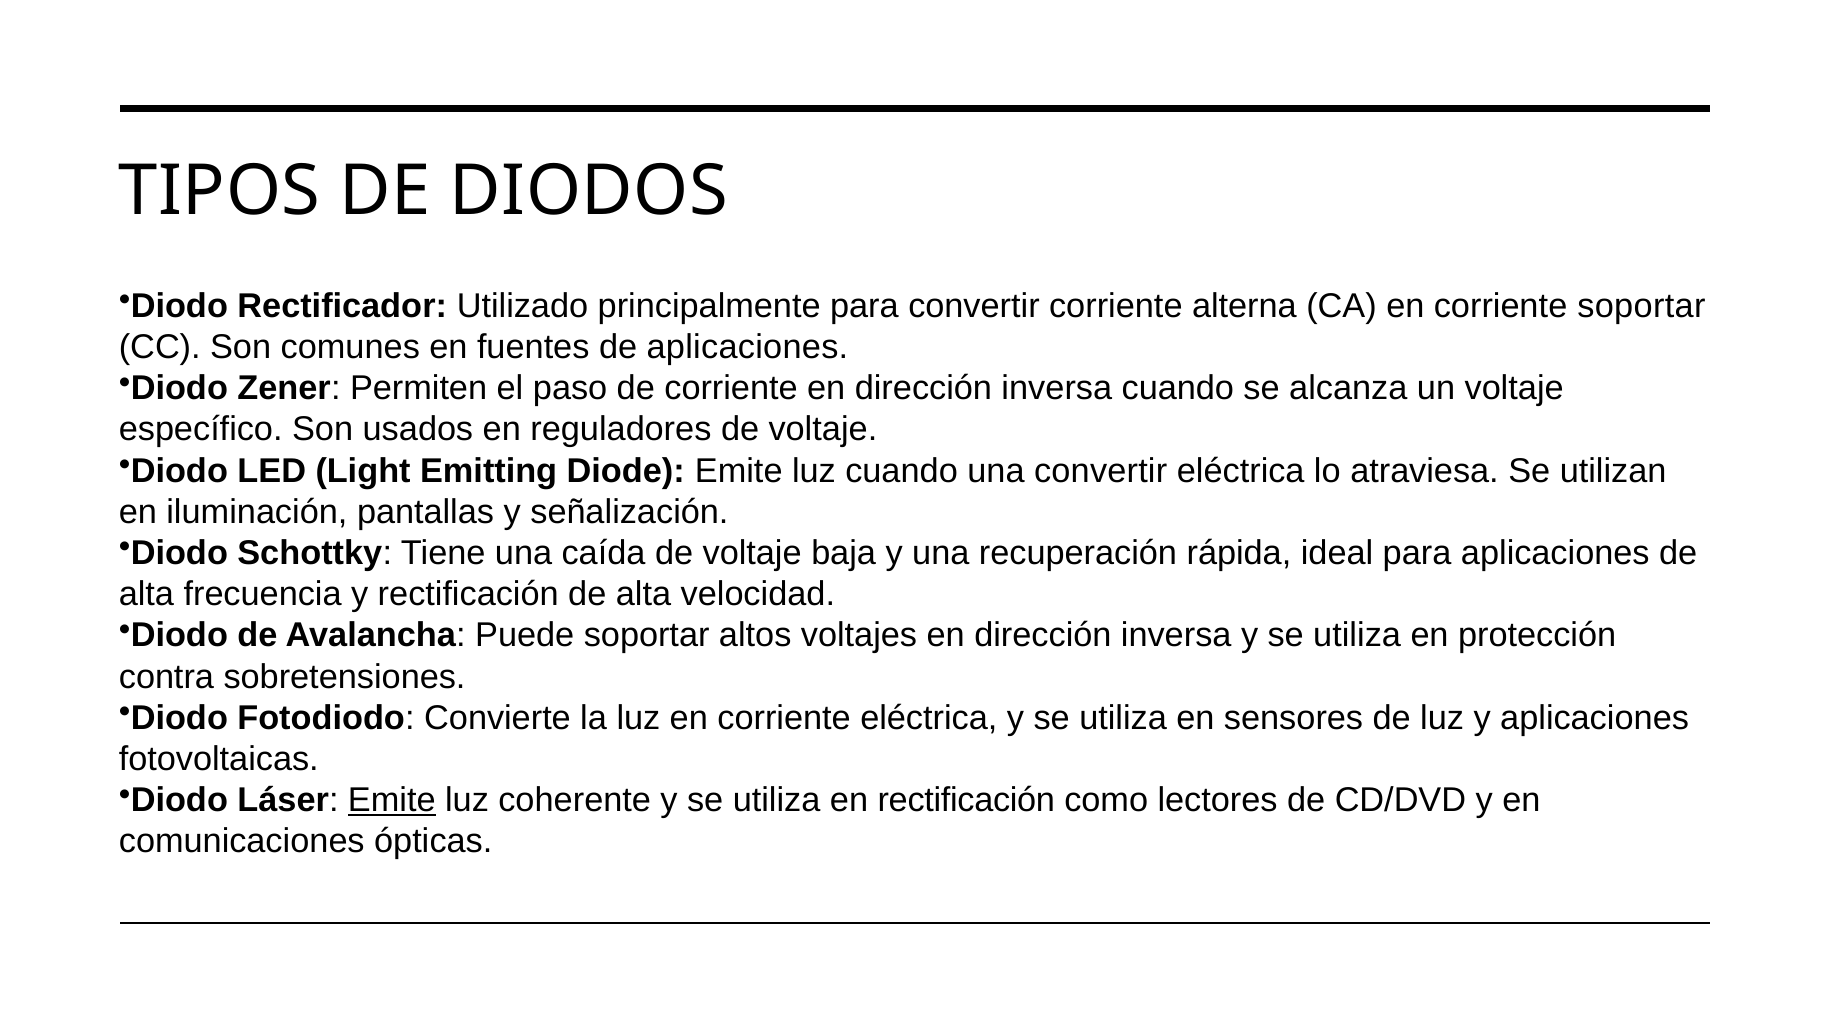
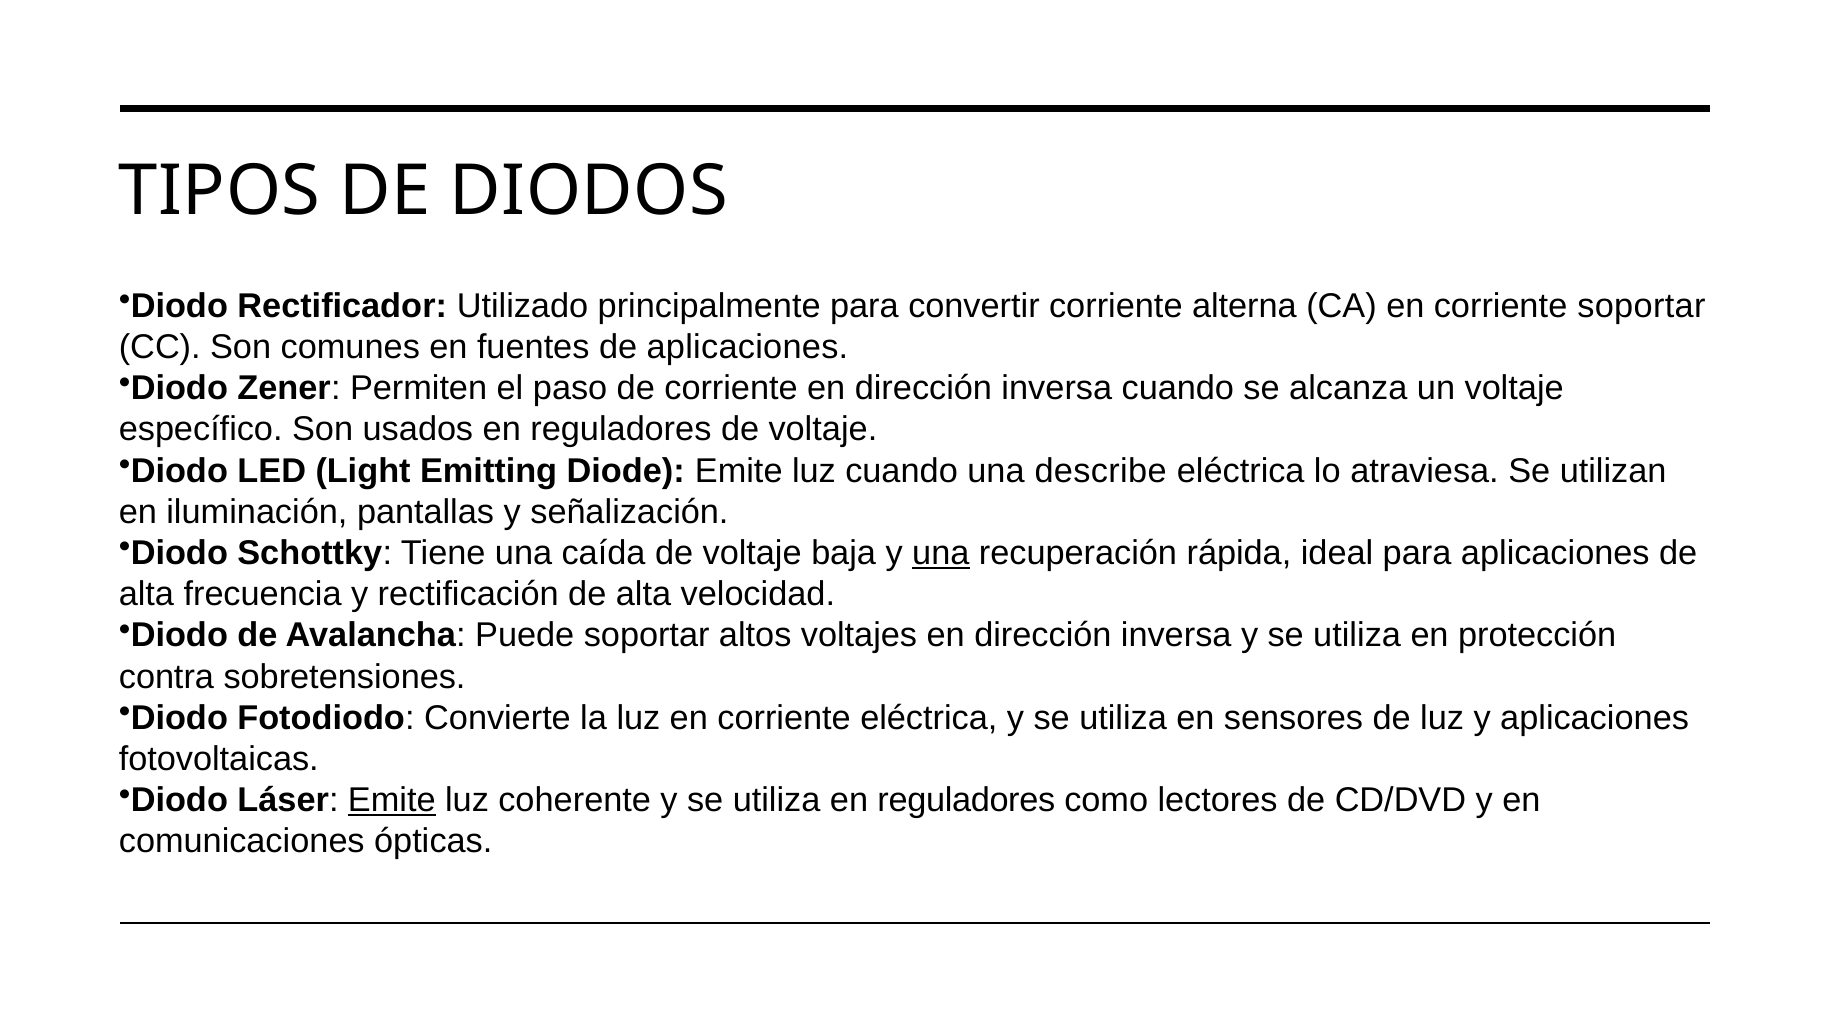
una convertir: convertir -> describe (1101, 470)
una underline: none -> present (941, 553)
utiliza en rectificación: rectificación -> reguladores (966, 800)
